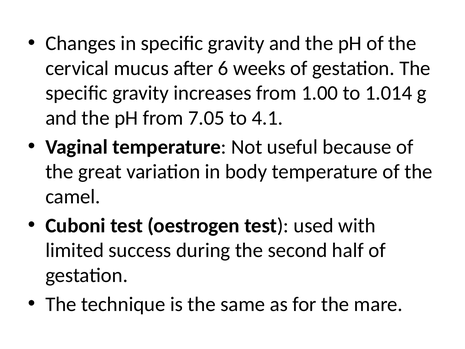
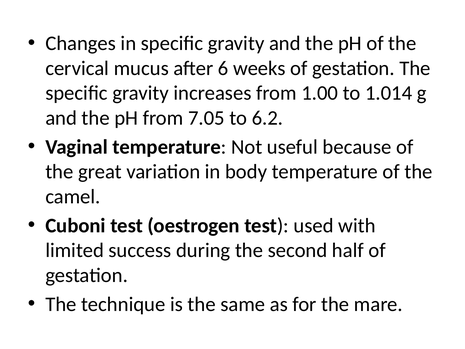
4.1: 4.1 -> 6.2 (267, 118)
